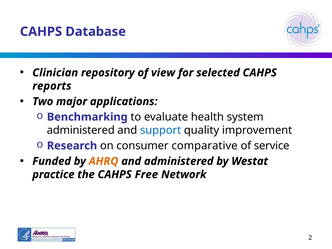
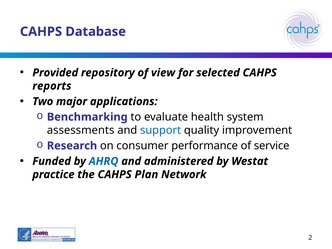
Clinician: Clinician -> Provided (55, 73)
administered: administered -> assessments (81, 130)
comparative: comparative -> performance (205, 146)
AHRQ colour: orange -> blue (104, 161)
Free: Free -> Plan (146, 175)
